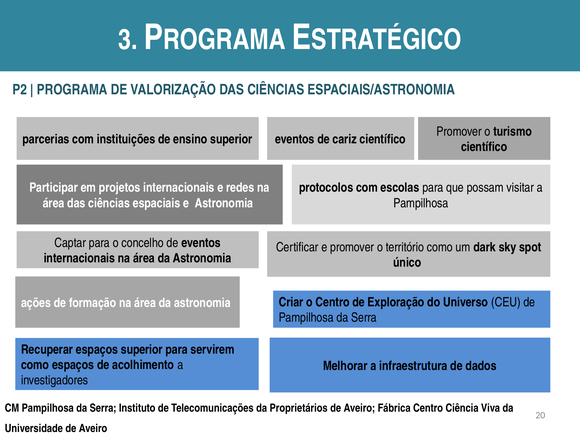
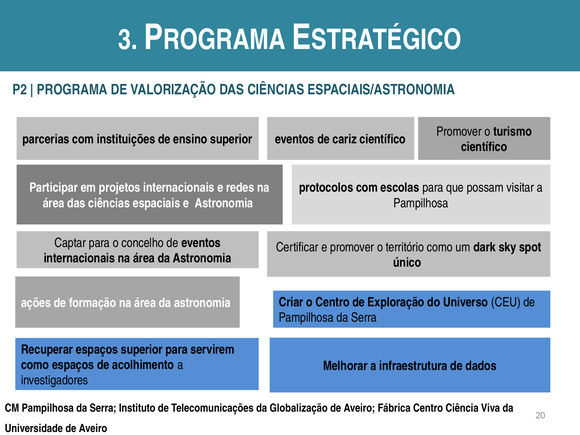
Proprietários: Proprietários -> Globalização (299, 408)
